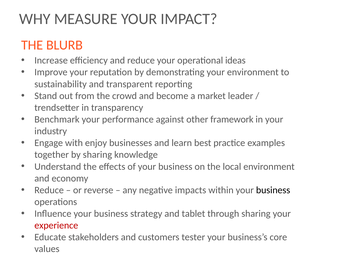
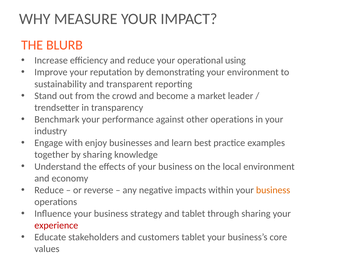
ideas: ideas -> using (235, 60)
other framework: framework -> operations (232, 119)
business colour: black -> orange (273, 190)
customers tester: tester -> tablet (193, 237)
